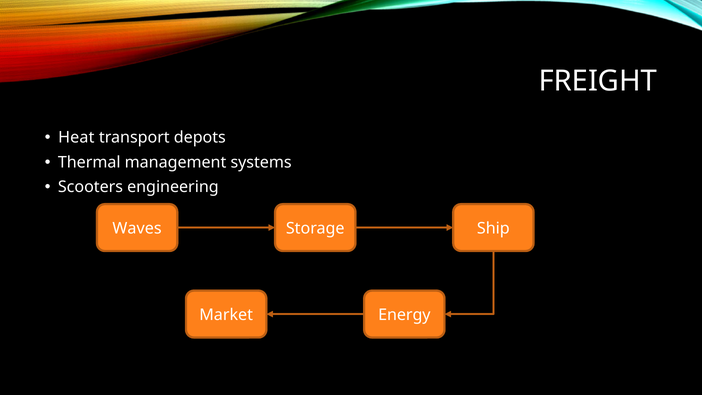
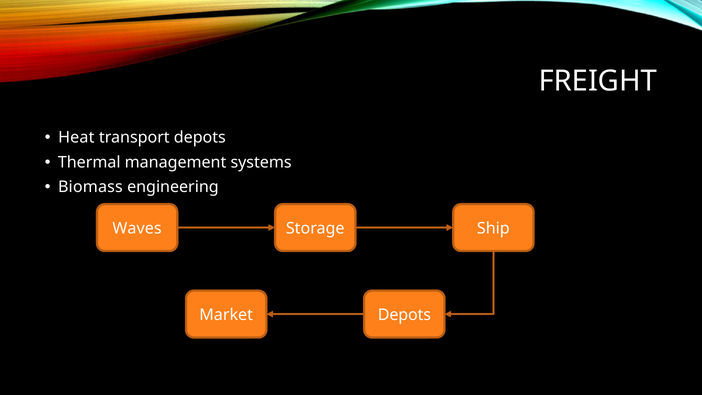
Scooters: Scooters -> Biomass (90, 187)
Energy: Energy -> Depots (404, 315)
